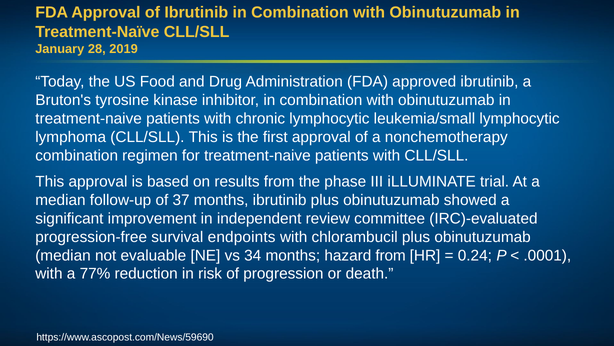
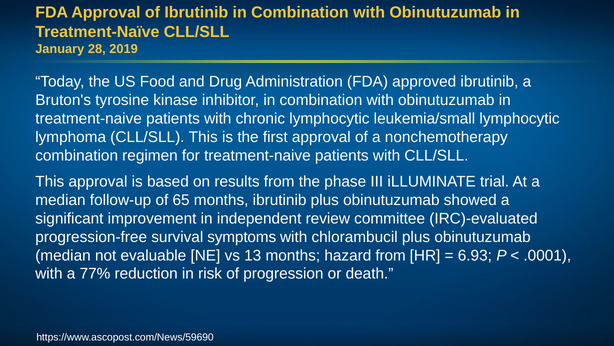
37: 37 -> 65 (181, 200)
endpoints: endpoints -> symptoms (242, 237)
34: 34 -> 13 (253, 255)
0.24: 0.24 -> 6.93 (475, 255)
